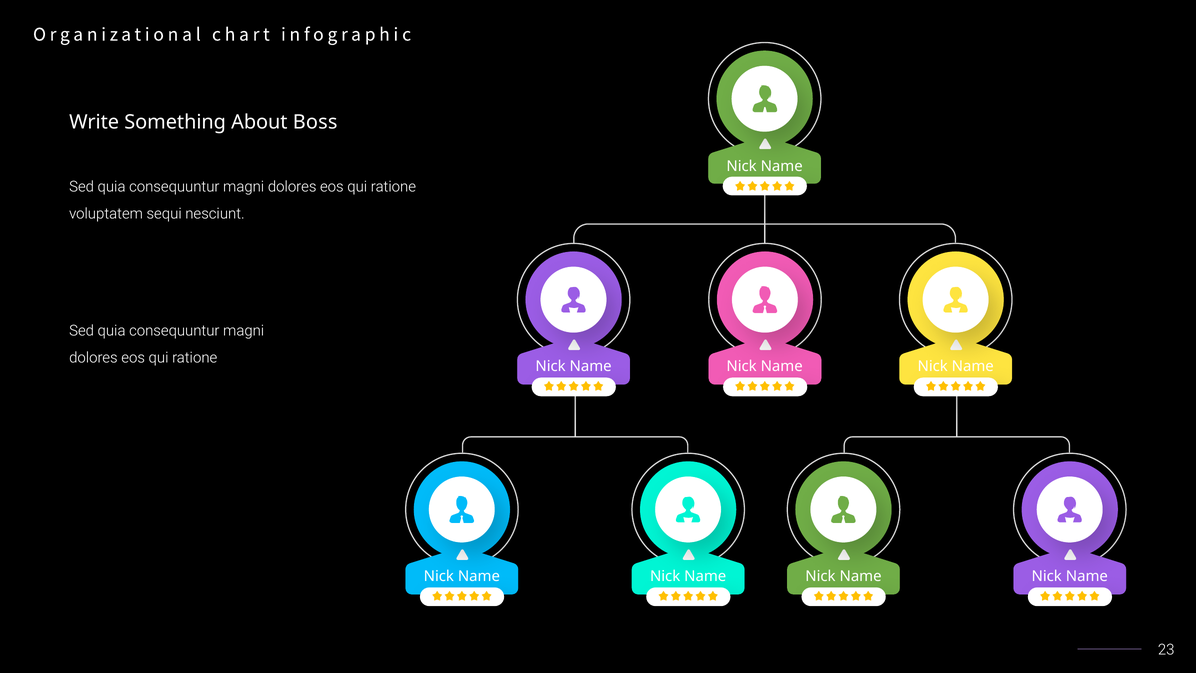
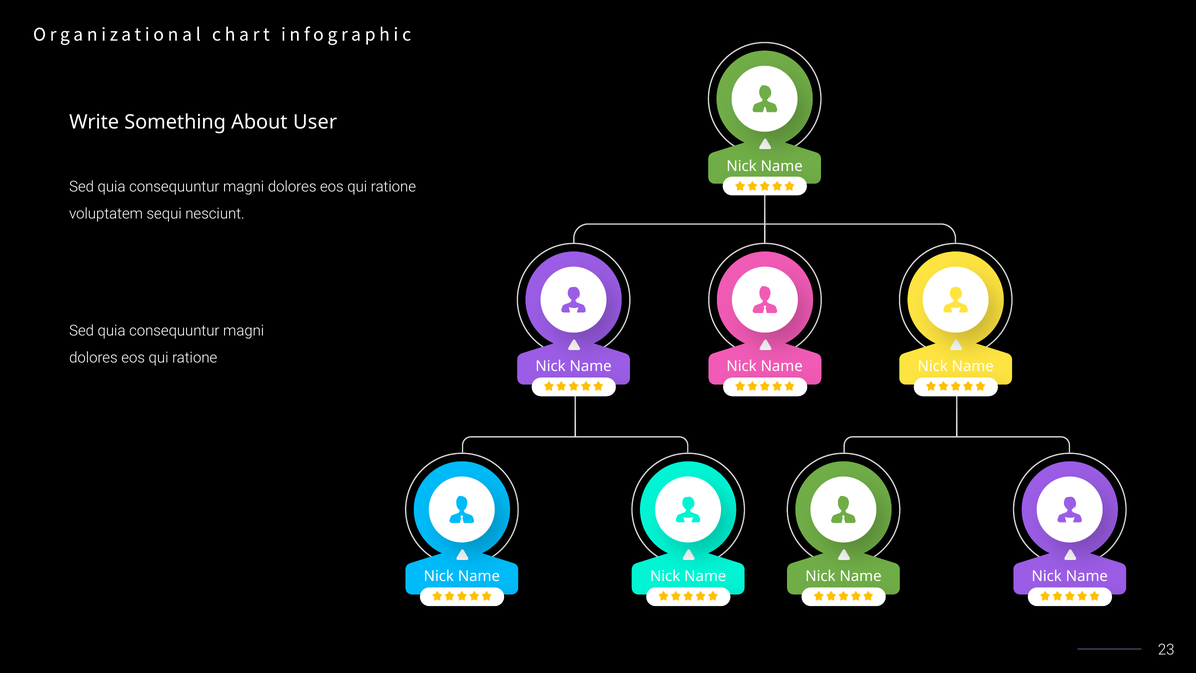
Boss: Boss -> User (315, 122)
